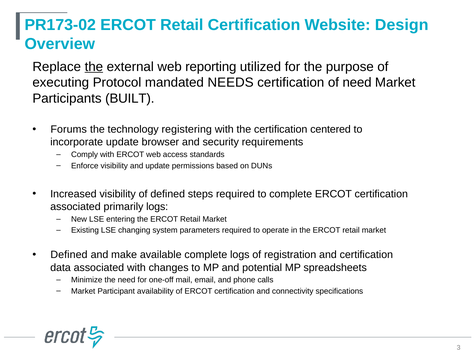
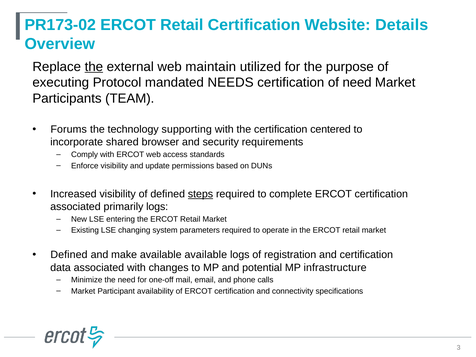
Design: Design -> Details (402, 25)
reporting: reporting -> maintain (211, 67)
BUILT: BUILT -> TEAM (130, 98)
registering: registering -> supporting (187, 129)
incorporate update: update -> shared (122, 142)
steps underline: none -> present (200, 194)
available complete: complete -> available (206, 255)
spreadsheets: spreadsheets -> infrastructure (335, 268)
